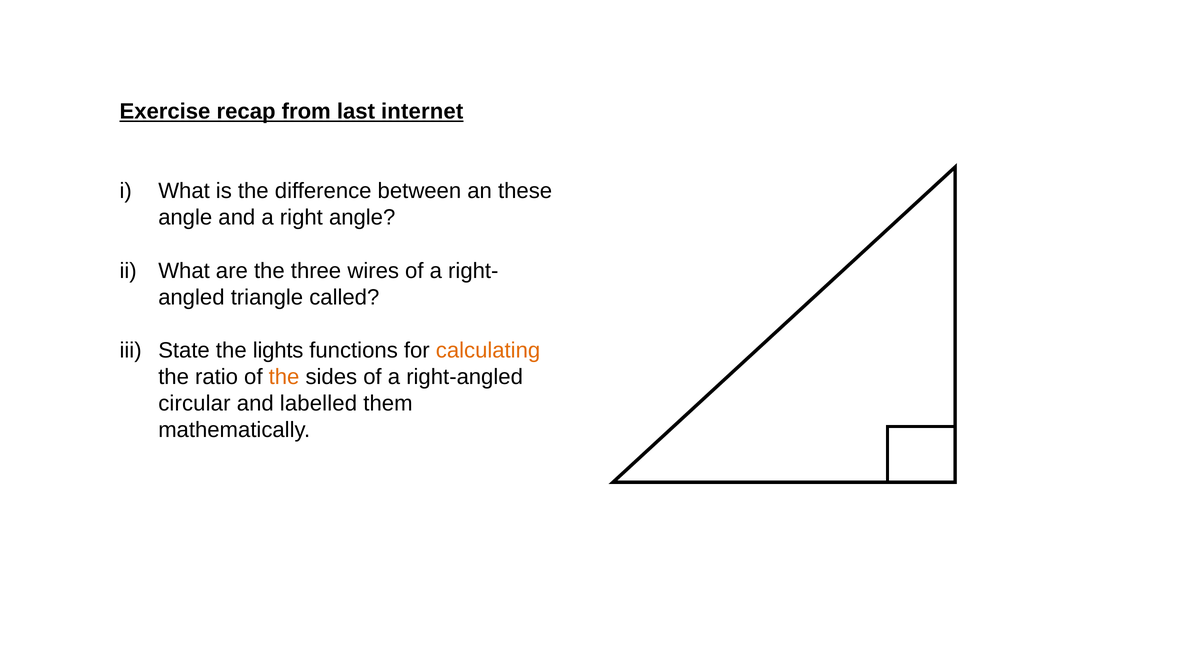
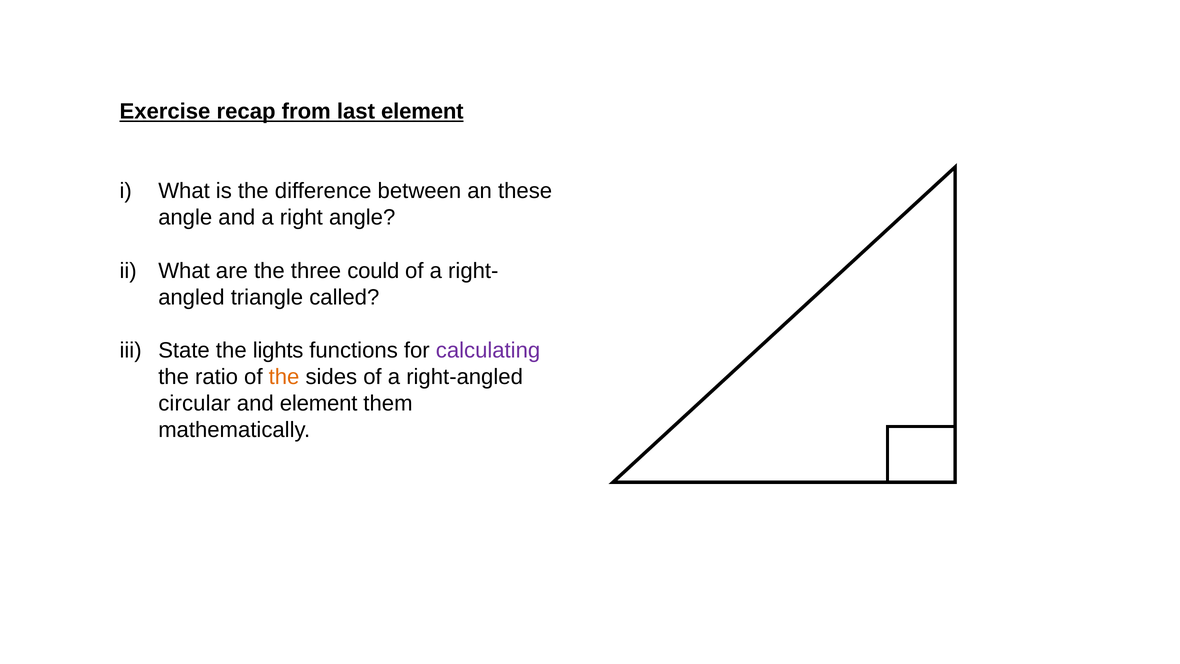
last internet: internet -> element (422, 111)
wires: wires -> could (373, 271)
calculating colour: orange -> purple (488, 350)
and labelled: labelled -> element (319, 403)
